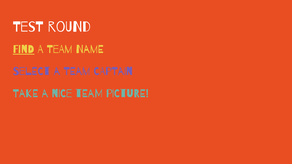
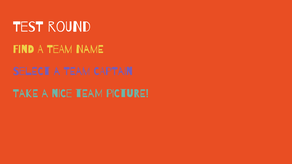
Find underline: present -> none (24, 49)
